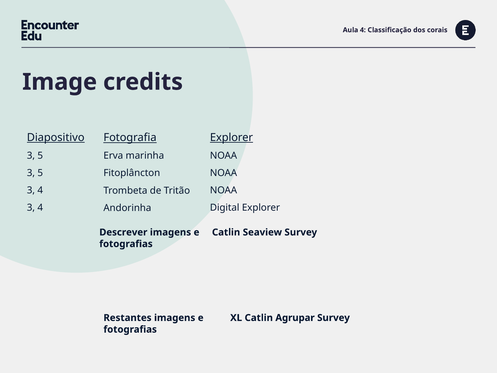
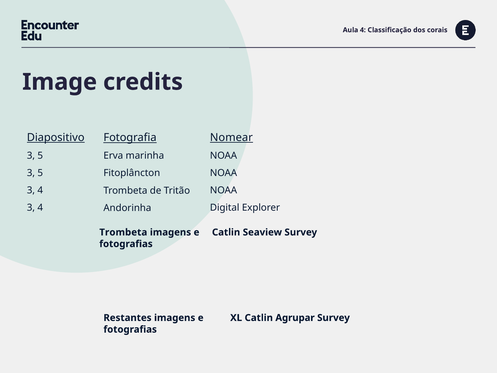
Explorer: Explorer -> Nomear (231, 137)
Descrever: Descrever -> Trombeta (123, 232)
